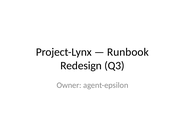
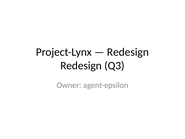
Runbook: Runbook -> Redesign (128, 52)
